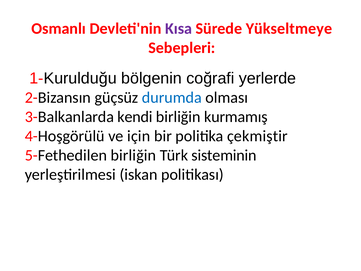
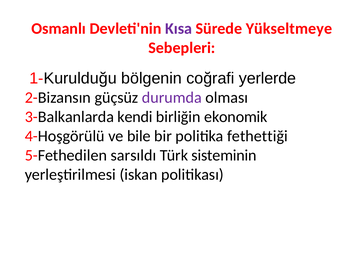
durumda colour: blue -> purple (172, 97)
kurmamış: kurmamış -> ekonomik (236, 117)
için: için -> bile (139, 136)
çekmiştir: çekmiştir -> fethettiği (257, 136)
5-Fethedilen birliğin: birliğin -> sarsıldı (133, 155)
